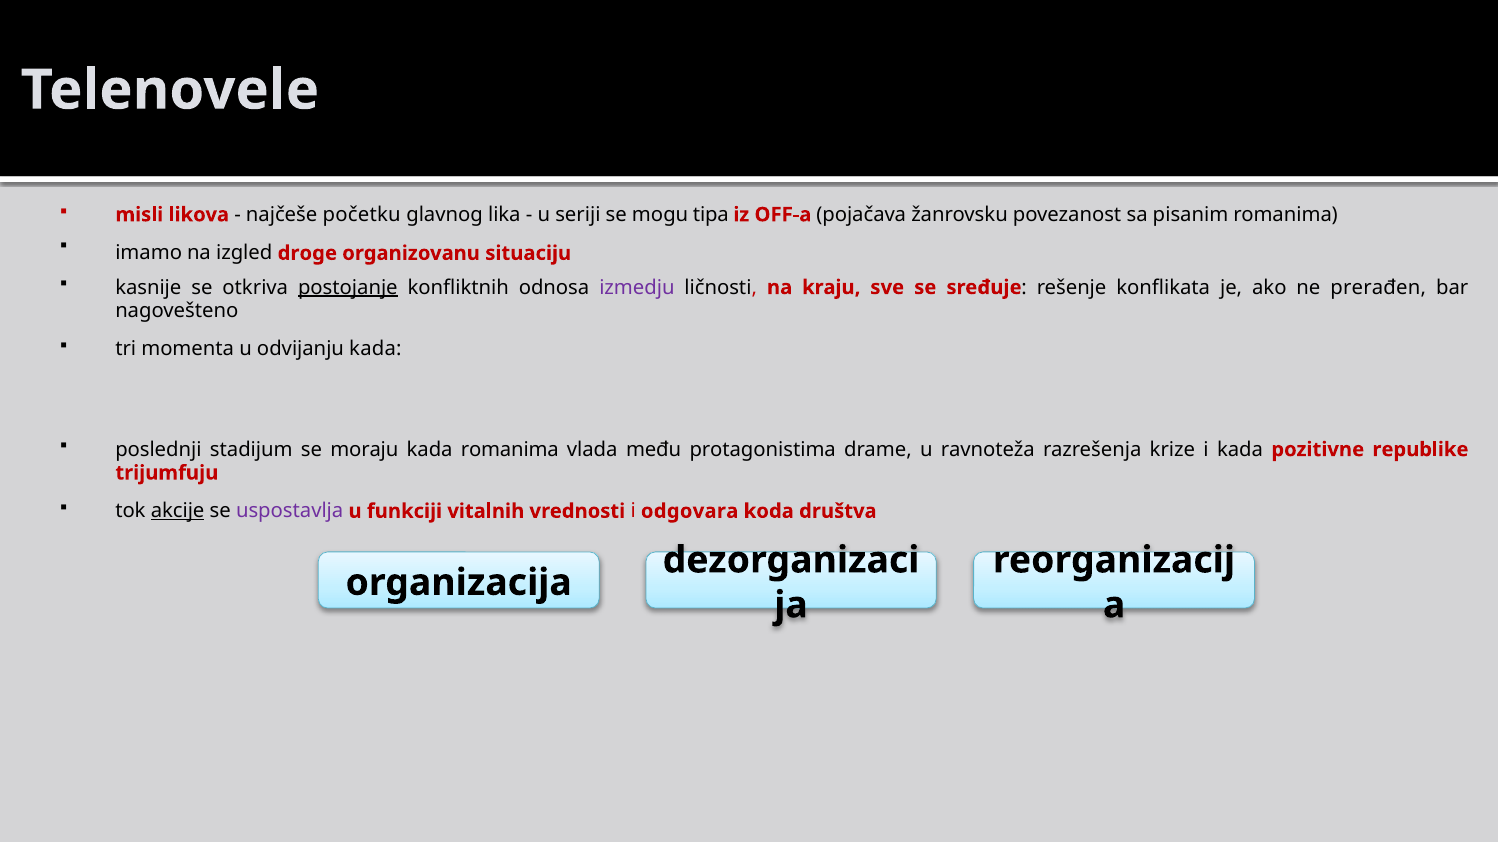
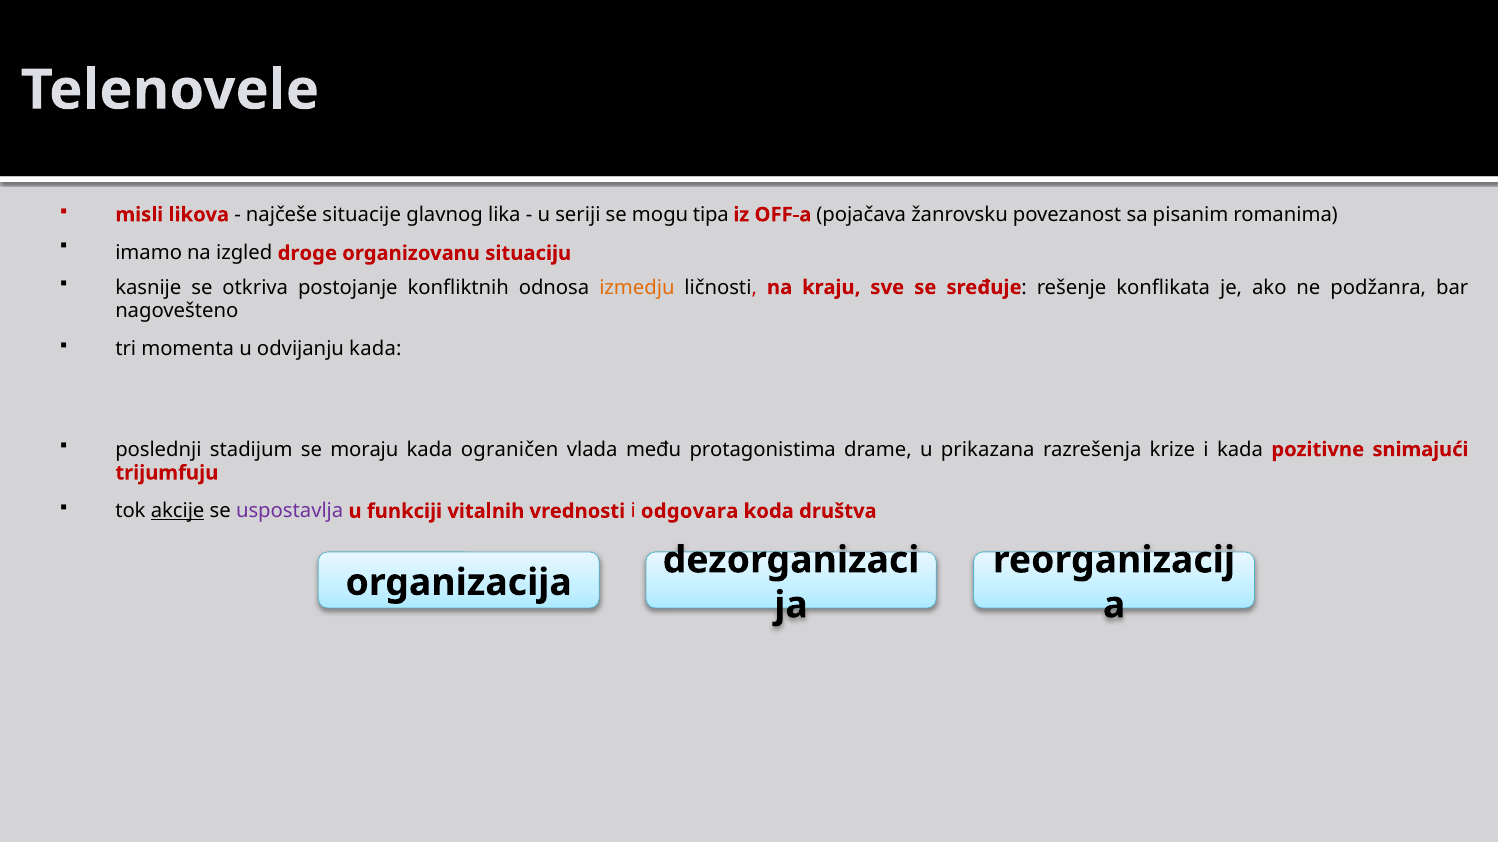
početku: početku -> situacije (362, 215)
postojanje underline: present -> none (348, 288)
izmedju colour: purple -> orange (637, 288)
prerađen: prerađen -> podžanra (1378, 288)
kada romanima: romanima -> ograničen (510, 450)
ravnoteža: ravnoteža -> prikazana (988, 450)
republike: republike -> snimajući (1420, 450)
